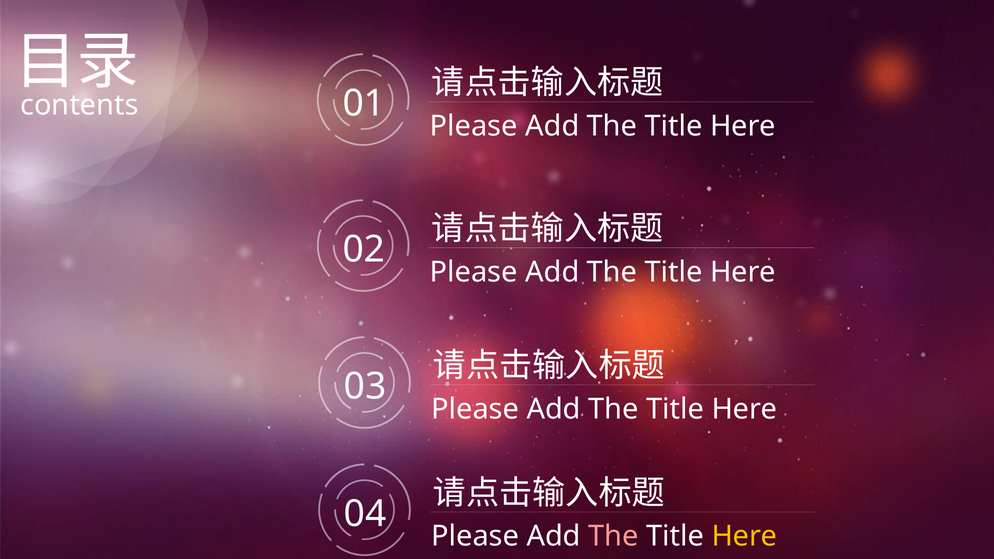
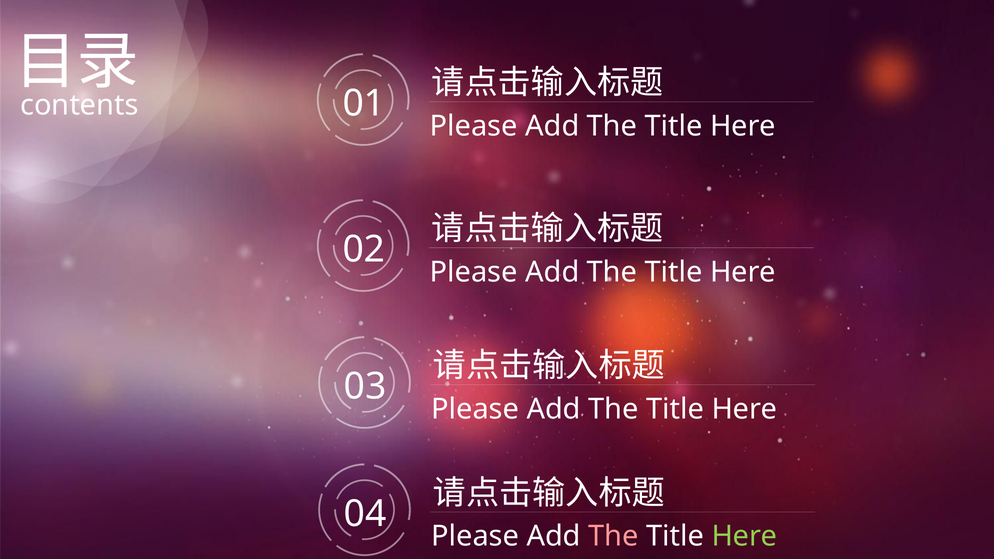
Here colour: yellow -> light green (744, 536)
